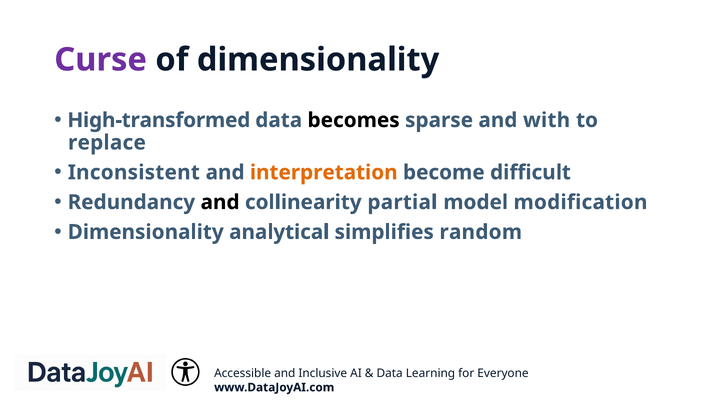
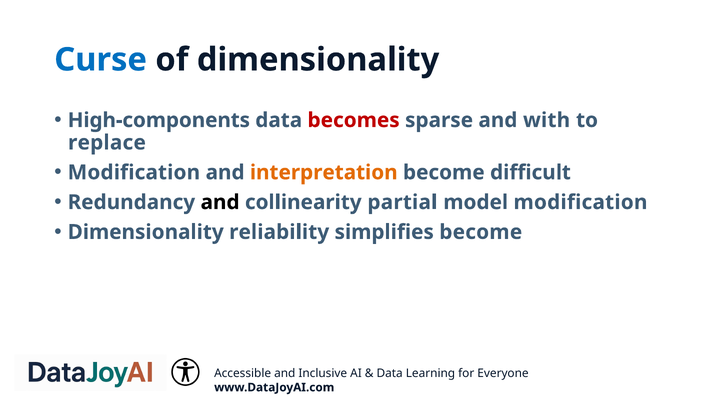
Curse colour: purple -> blue (101, 60)
High-transformed: High-transformed -> High-components (159, 120)
becomes colour: black -> red (354, 120)
Inconsistent: Inconsistent -> Modification (134, 173)
analytical: analytical -> reliability (279, 232)
simplifies random: random -> become (481, 232)
